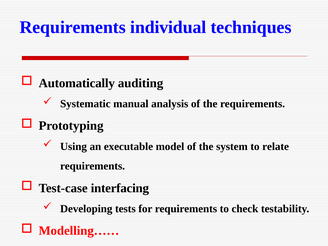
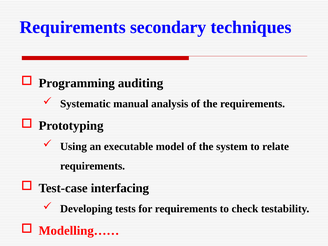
individual: individual -> secondary (168, 27)
Automatically: Automatically -> Programming (77, 83)
